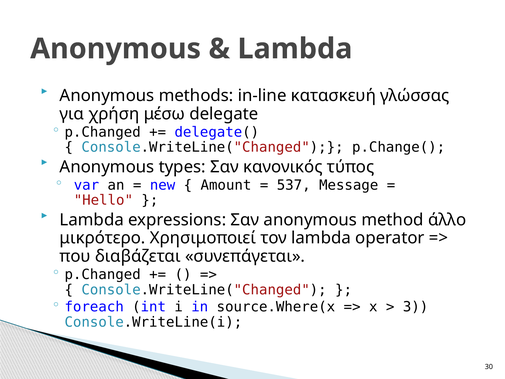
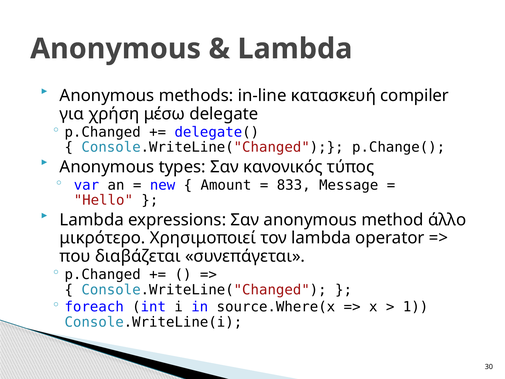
γλώσσας: γλώσσας -> compiler (415, 96)
537: 537 -> 833 (294, 185)
3: 3 -> 1 (416, 307)
